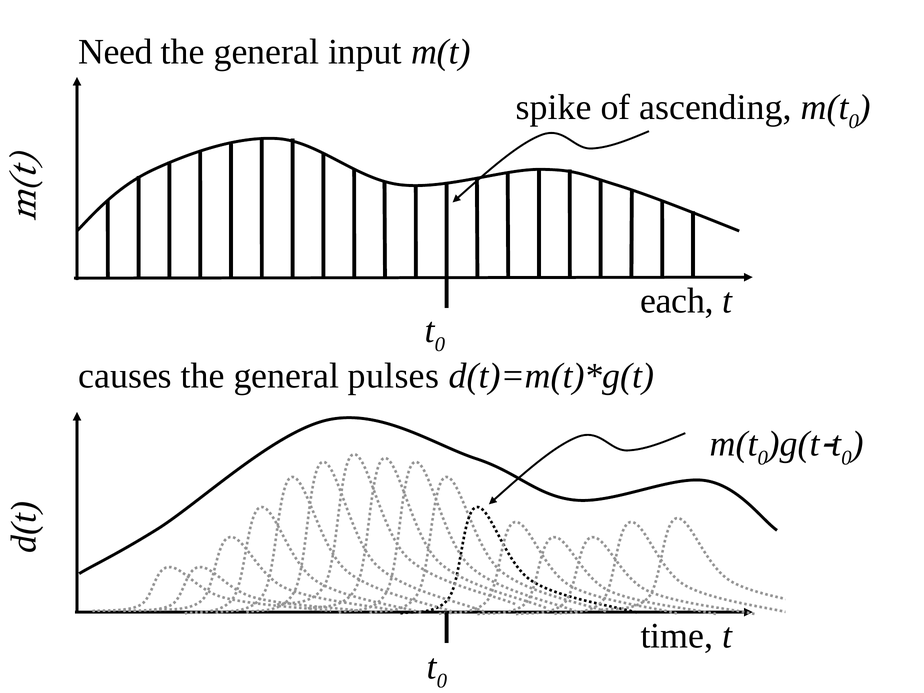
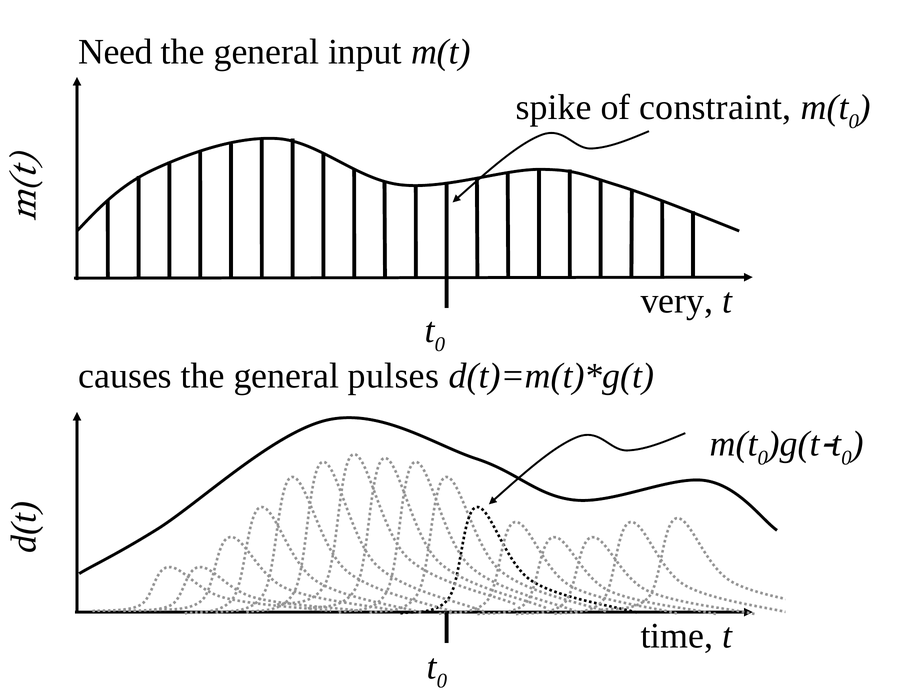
ascending: ascending -> constraint (715, 107)
each: each -> very (677, 301)
